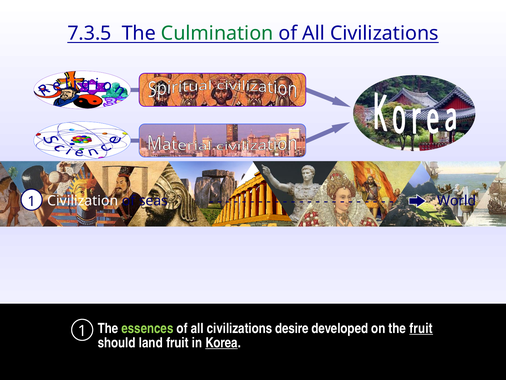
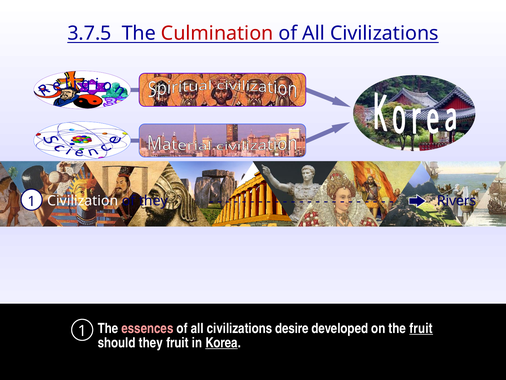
7.3.5: 7.3.5 -> 3.7.5 (89, 33)
Culmination colour: green -> red (217, 33)
of seas: seas -> they (153, 200)
World: World -> Rivers (457, 200)
essences colour: light green -> pink (147, 328)
should land: land -> they (151, 343)
